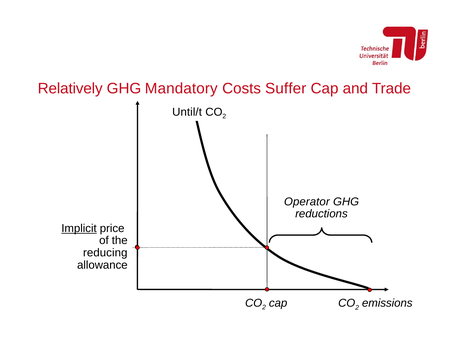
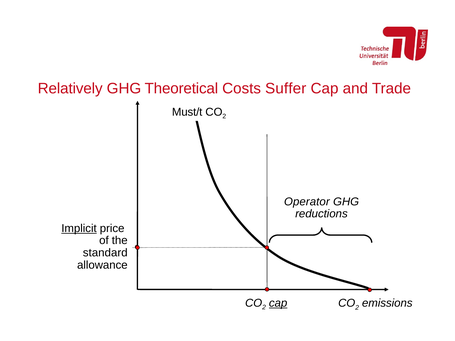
Mandatory: Mandatory -> Theoretical (181, 89)
Until/t: Until/t -> Must/t (187, 112)
reducing: reducing -> standard (105, 253)
cap underline: none -> present (278, 303)
